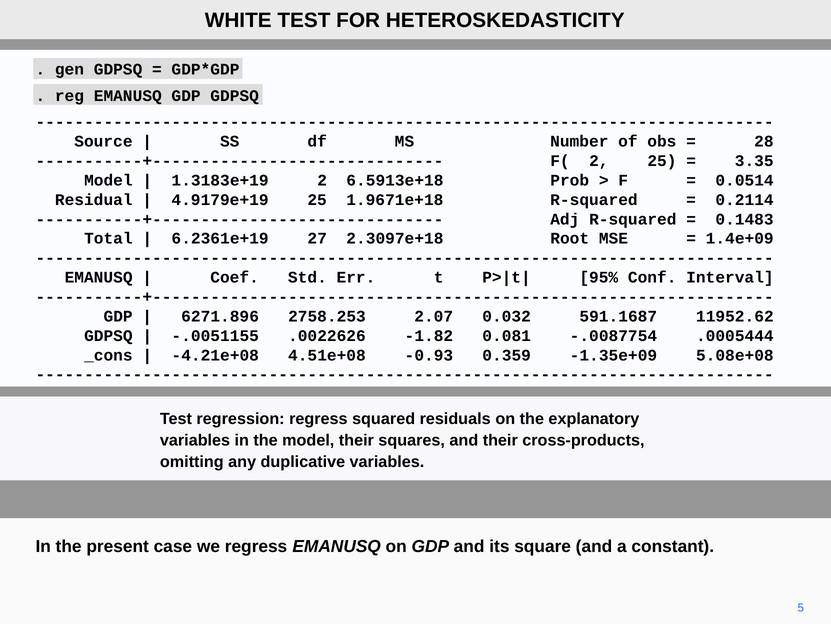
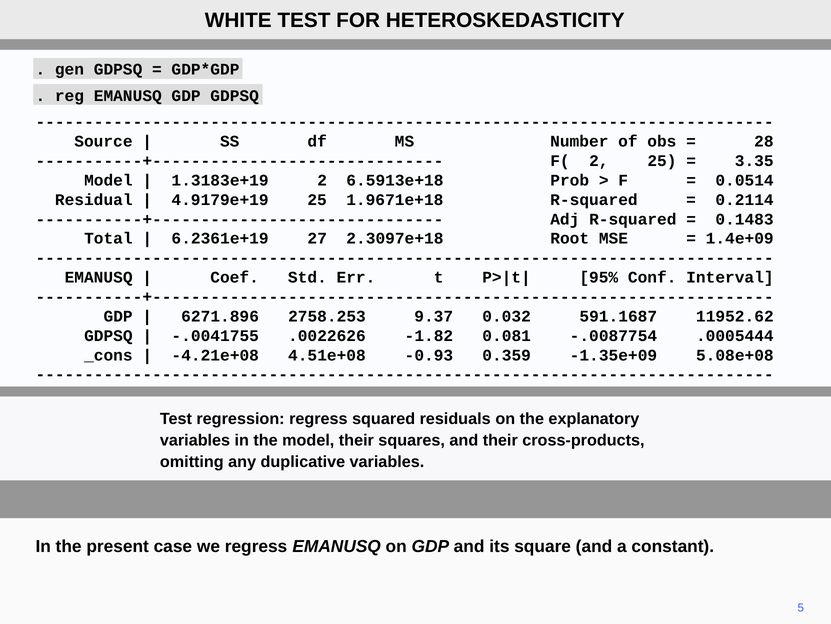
2.07: 2.07 -> 9.37 (434, 316)
-.0051155: -.0051155 -> -.0041755 (215, 335)
